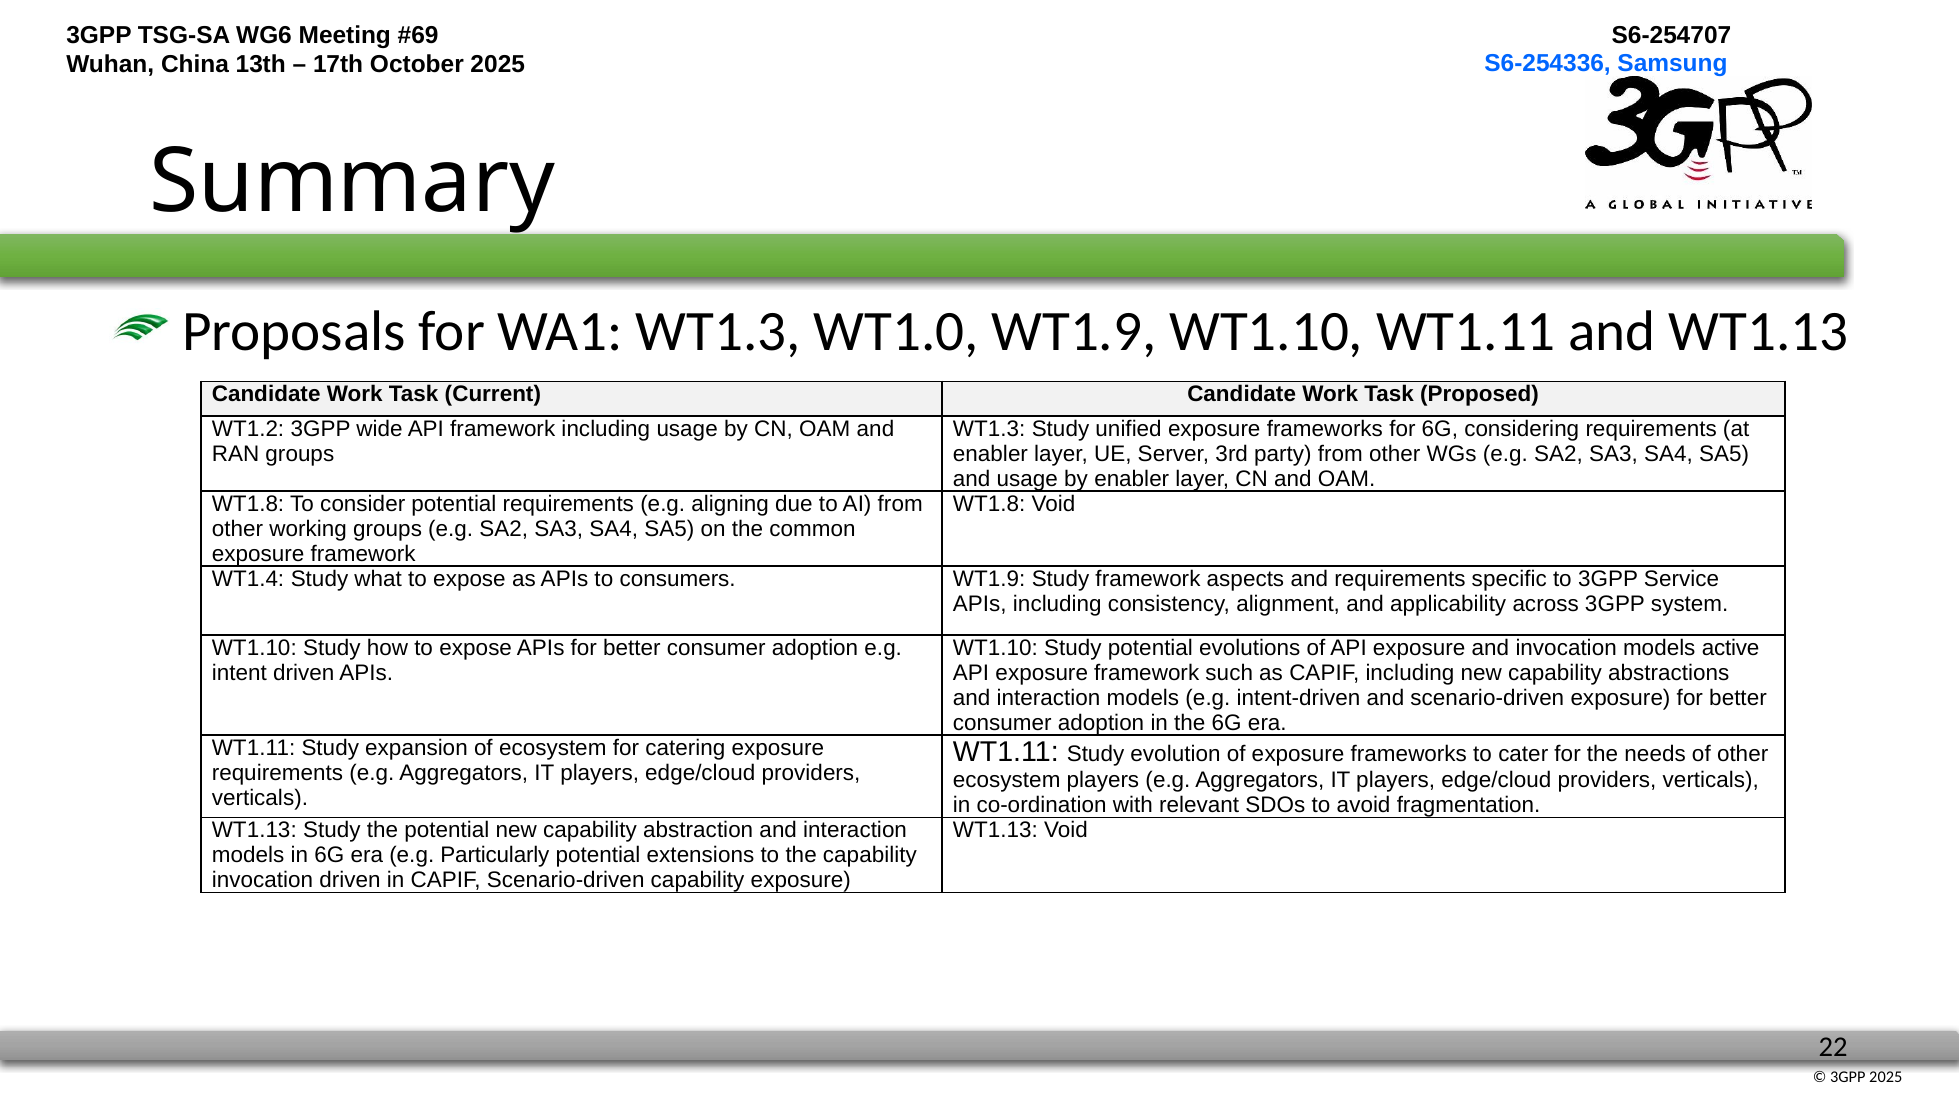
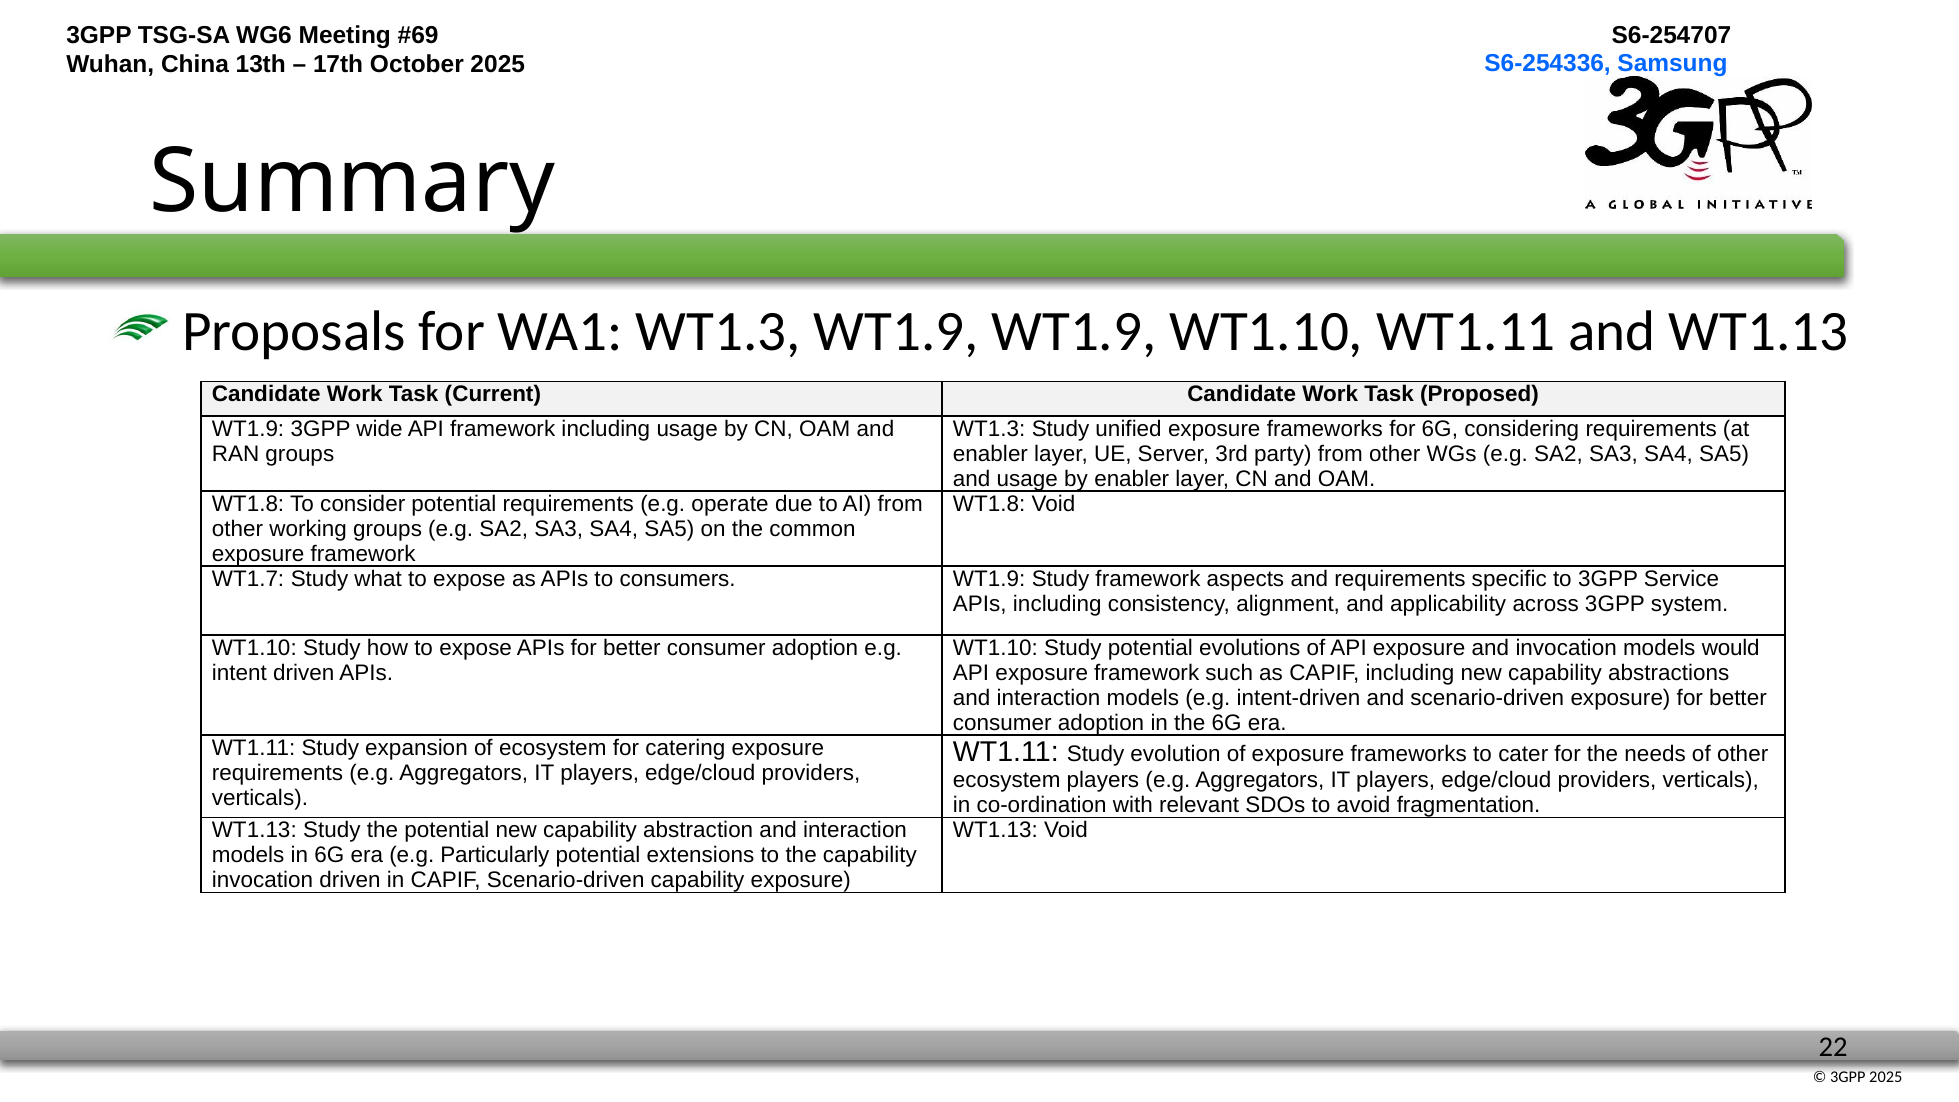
WT1.3 WT1.0: WT1.0 -> WT1.9 (896, 331)
WT1.2: WT1.2 -> WT1.9 (248, 429)
aligning: aligning -> operate (730, 504)
WT1.4: WT1.4 -> WT1.7 (248, 579)
active: active -> would (1731, 648)
